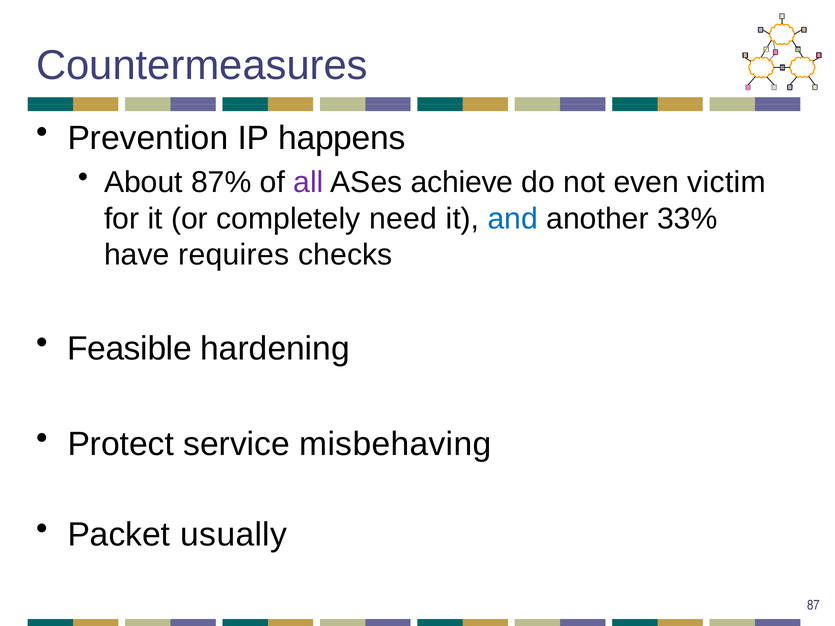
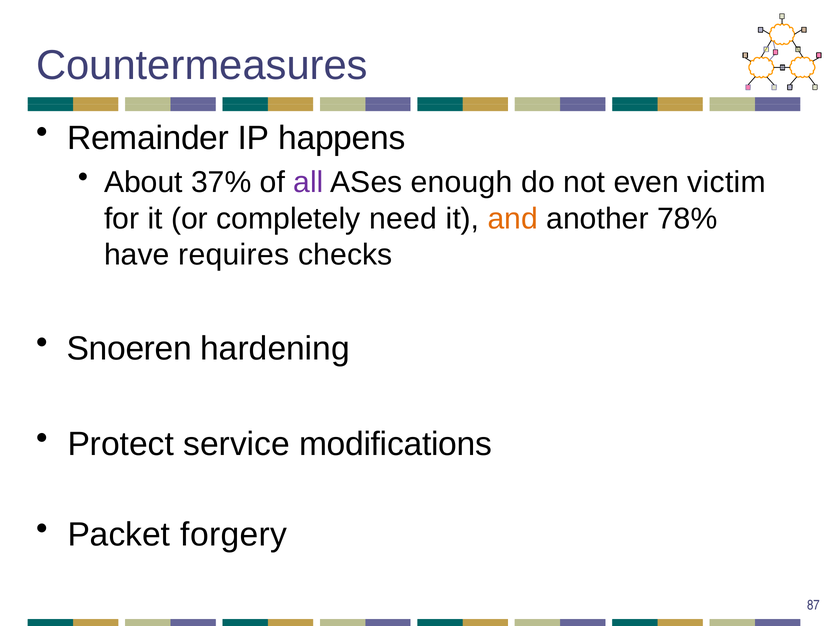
Prevention: Prevention -> Remainder (148, 138)
87%: 87% -> 37% (221, 183)
achieve: achieve -> enough (462, 183)
and colour: blue -> orange (513, 219)
33%: 33% -> 78% (687, 219)
Feasible: Feasible -> Snoeren (129, 349)
misbehaving: misbehaving -> modifications (396, 444)
usually: usually -> forgery (234, 535)
